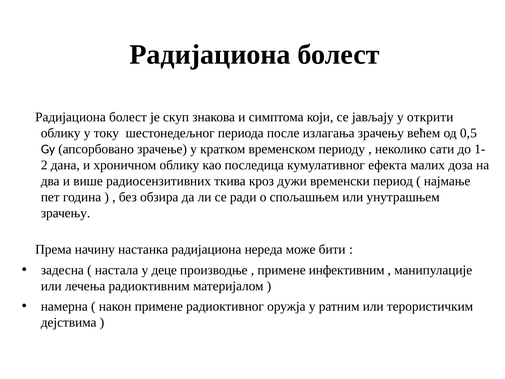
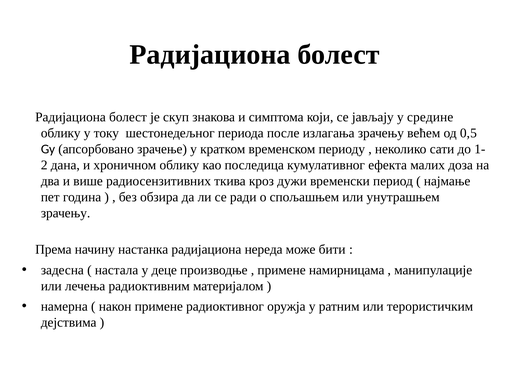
открити: открити -> средине (430, 117)
инфективним: инфективним -> намирницама (347, 270)
